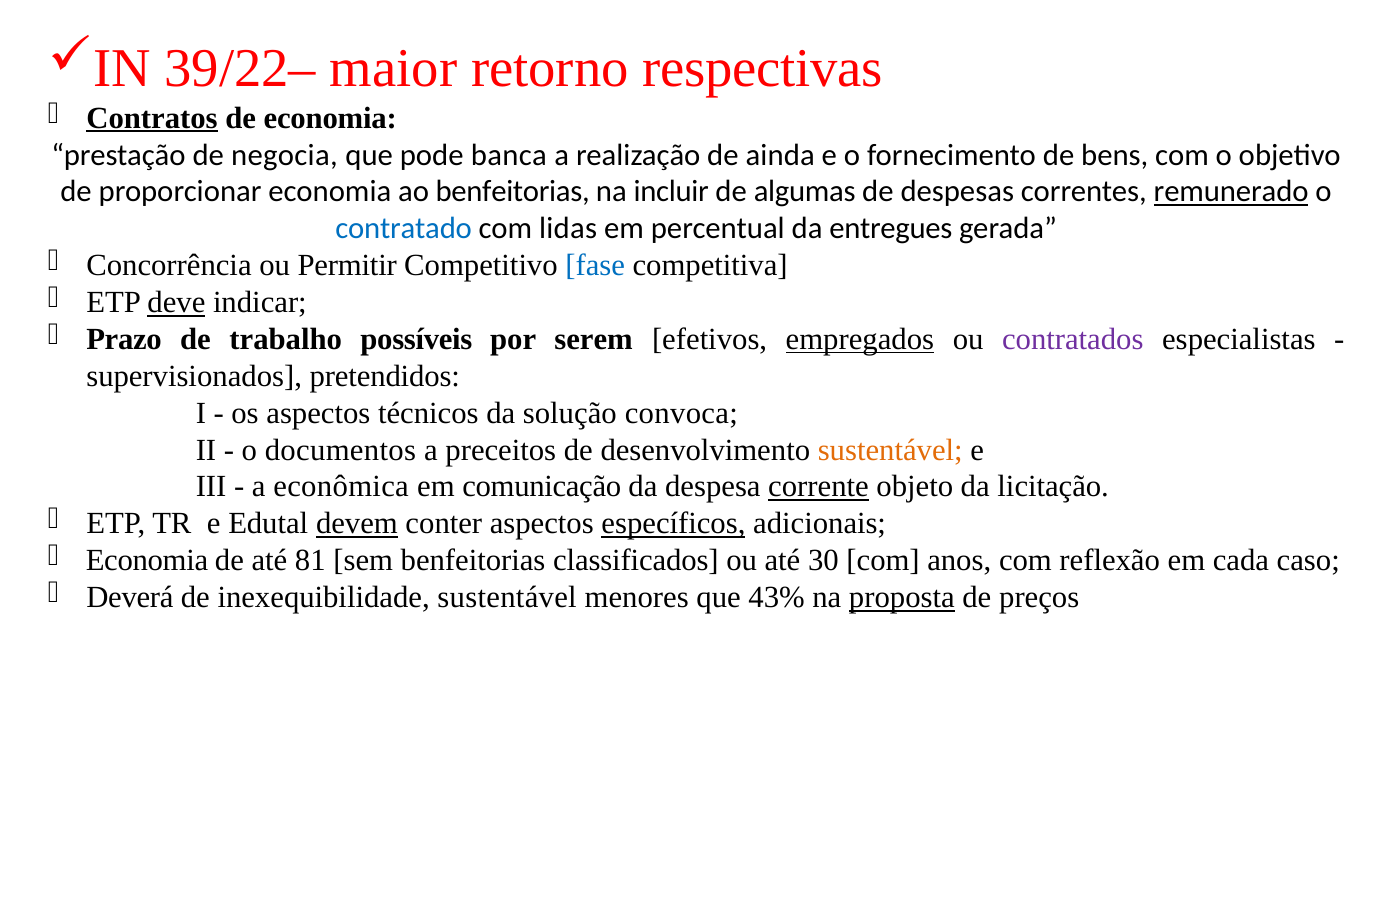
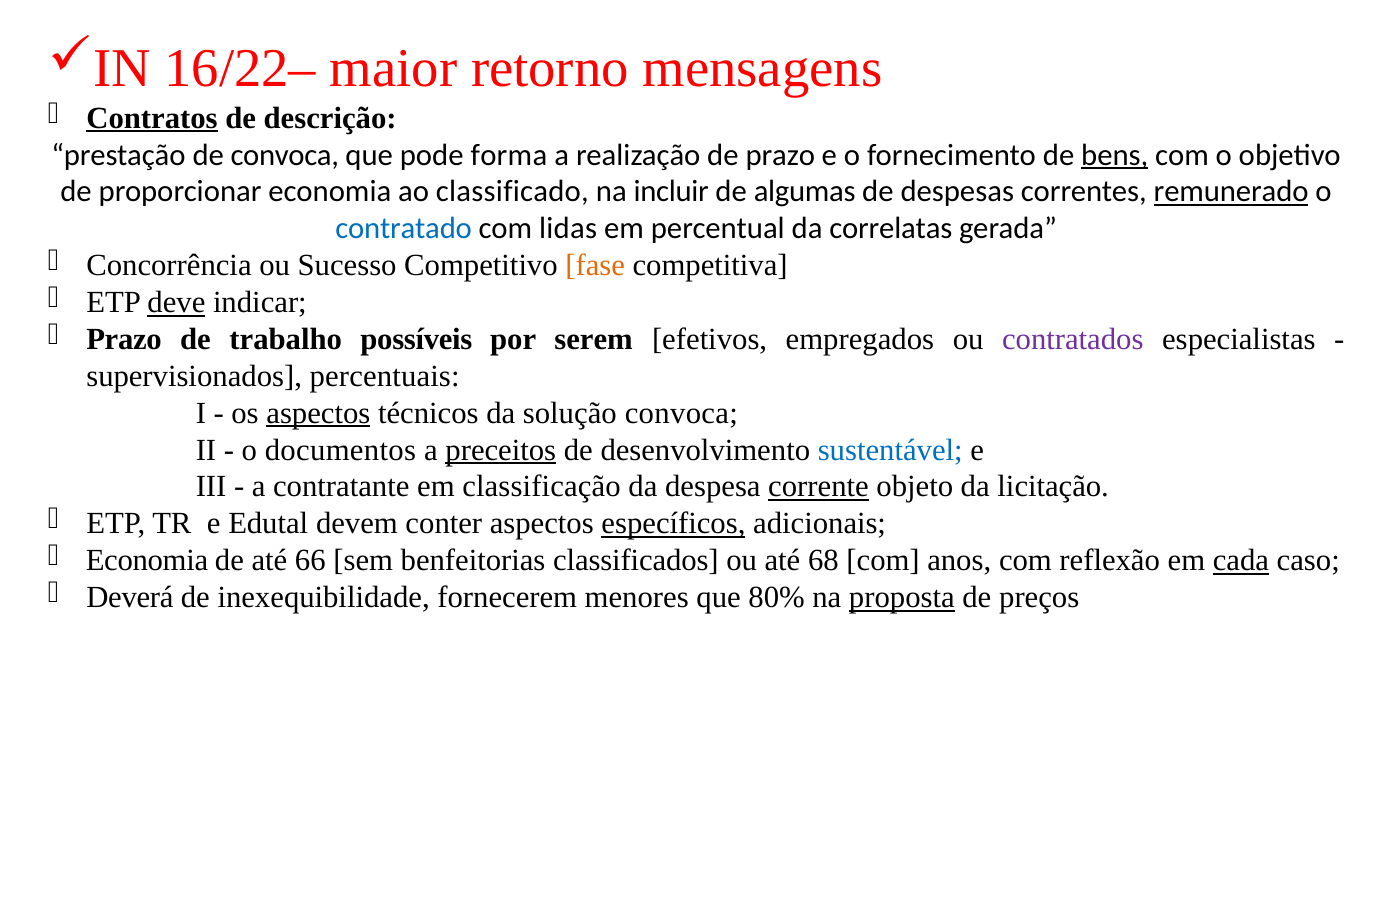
39/22–: 39/22– -> 16/22– (240, 68)
respectivas: respectivas -> mensagens (762, 68)
de economia: economia -> descrição (330, 118)
de negocia: negocia -> convoca (285, 155)
banca: banca -> forma (509, 155)
de ainda: ainda -> prazo (780, 155)
bens underline: none -> present (1115, 155)
ao benfeitorias: benfeitorias -> classificado (512, 192)
entregues: entregues -> correlatas (891, 229)
Permitir: Permitir -> Sucesso (347, 266)
fase colour: blue -> orange (595, 266)
empregados underline: present -> none (860, 339)
pretendidos: pretendidos -> percentuais (385, 376)
aspectos underline: none -> present (318, 413)
preceitos underline: none -> present (501, 450)
sustentável colour: orange -> blue (890, 450)
econômica: econômica -> contratante (341, 487)
comunicação: comunicação -> classificação (542, 487)
devem underline: present -> none (357, 524)
81: 81 -> 66 (310, 561)
30: 30 -> 68 (823, 561)
cada underline: none -> present (1241, 561)
inexequibilidade sustentável: sustentável -> fornecerem (507, 597)
43%: 43% -> 80% (777, 597)
